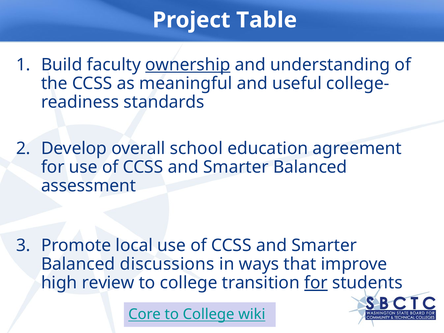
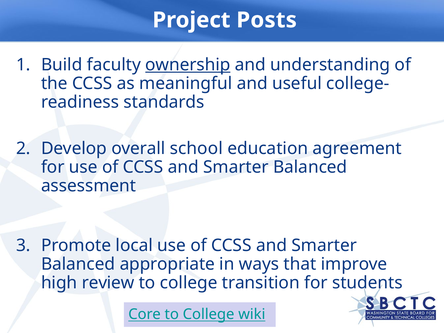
Table: Table -> Posts (267, 20)
discussions: discussions -> appropriate (167, 264)
for underline: present -> none (316, 283)
